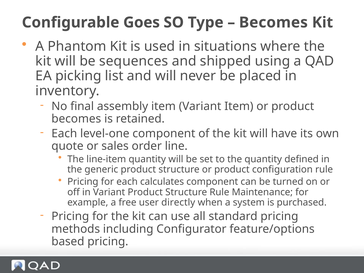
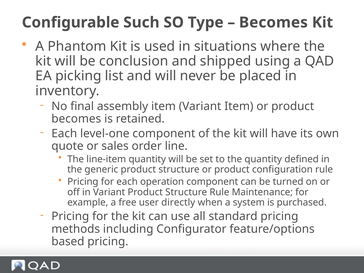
Goes: Goes -> Such (141, 22)
sequences: sequences -> conclusion (134, 61)
calculates: calculates -> operation (162, 182)
